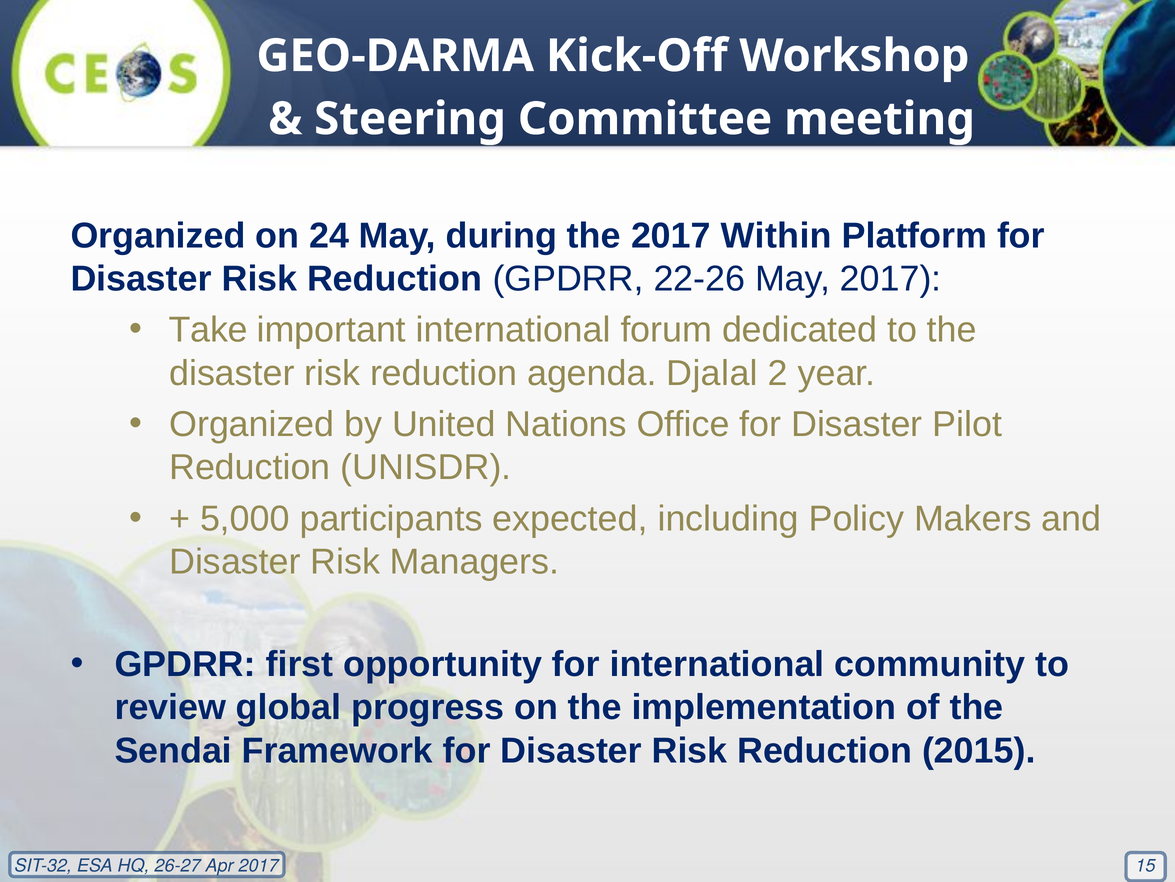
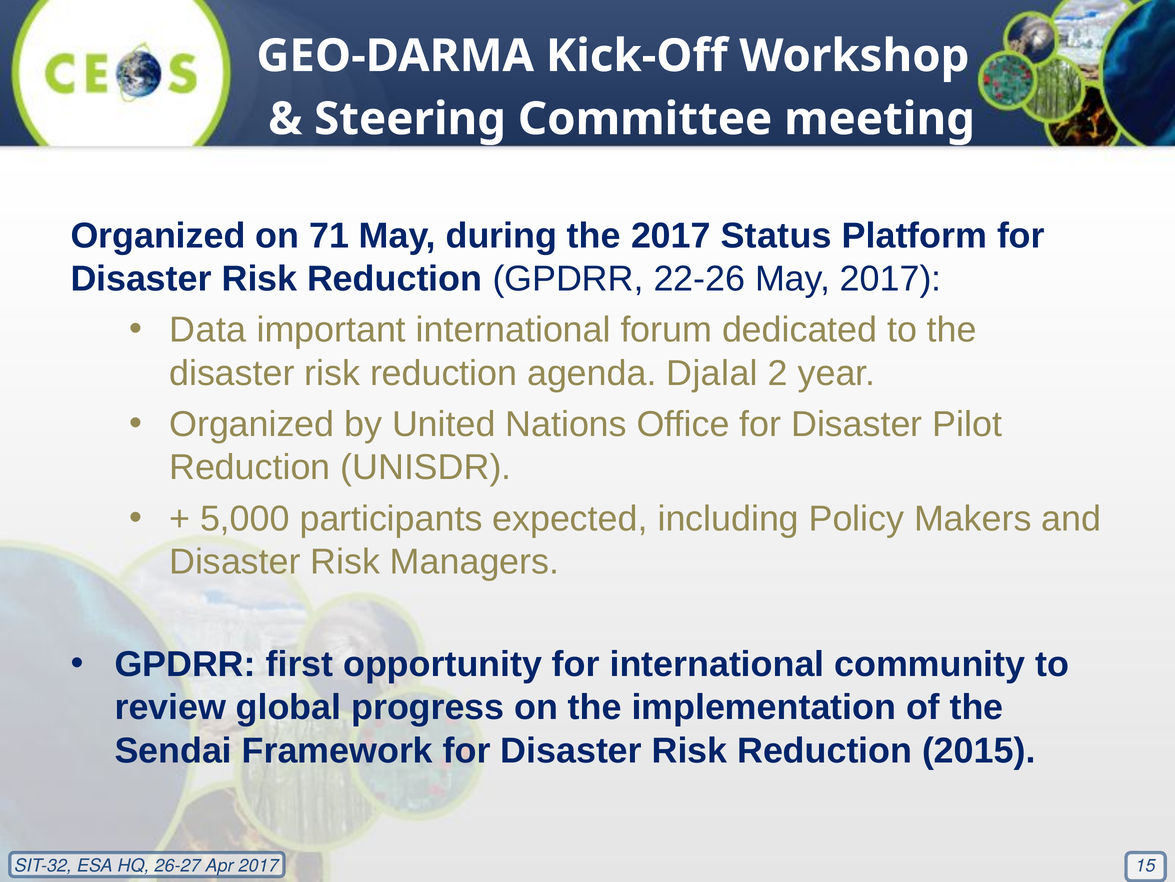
24: 24 -> 71 (329, 236)
Within: Within -> Status (776, 236)
Take: Take -> Data (208, 330)
